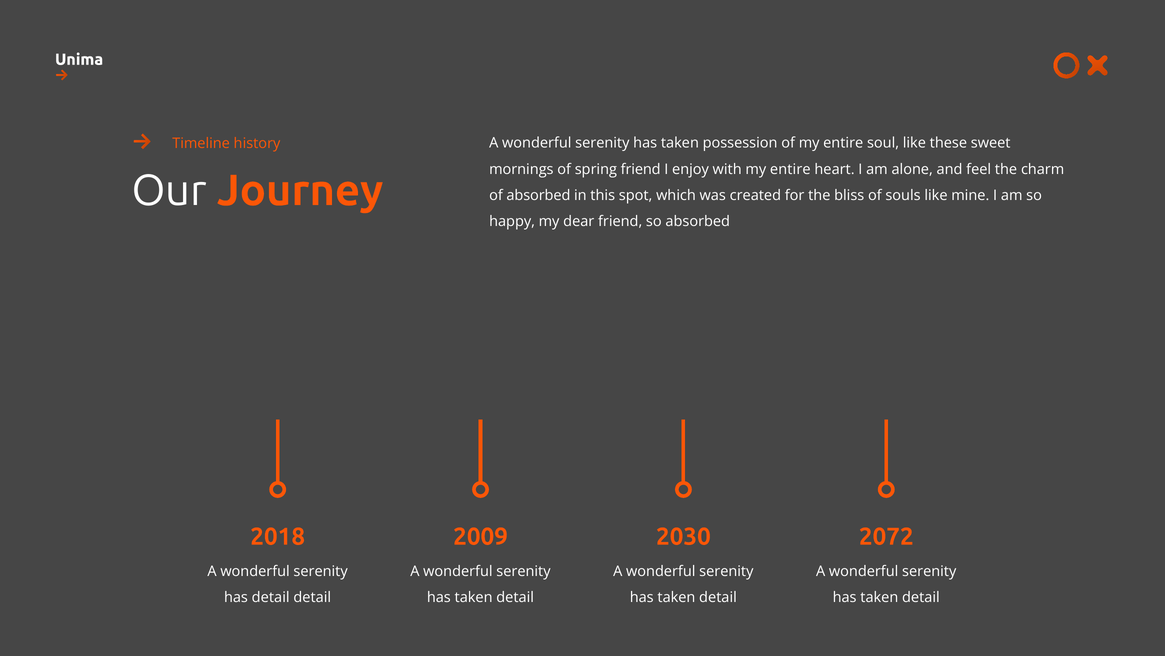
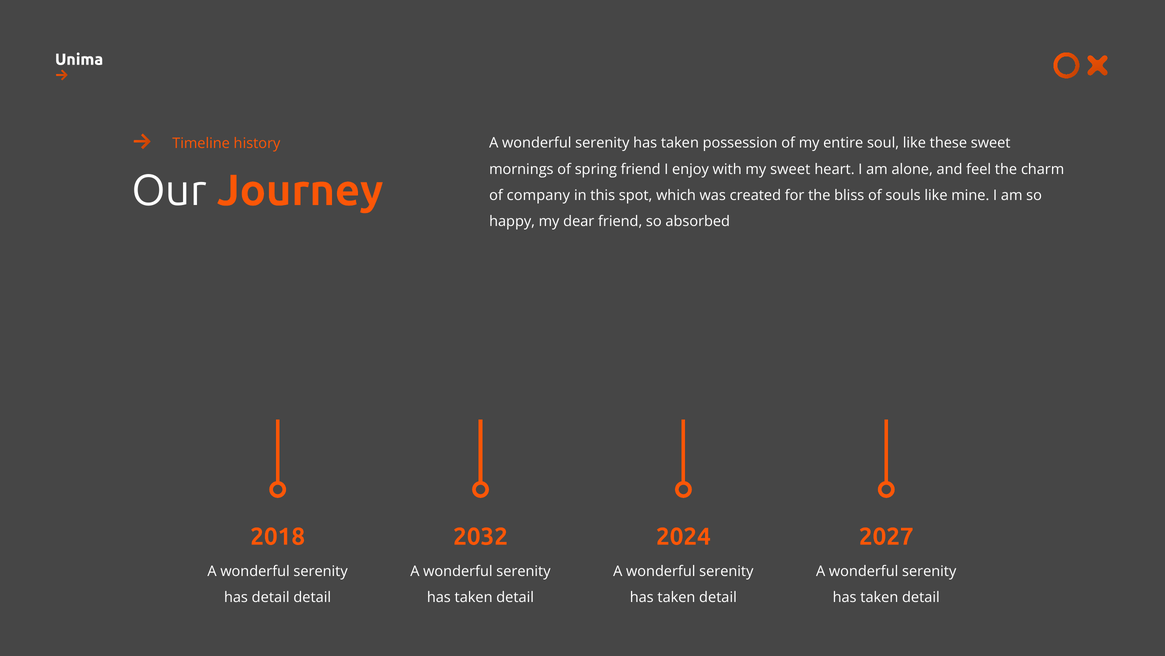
with my entire: entire -> sweet (790, 169)
of absorbed: absorbed -> company (538, 195)
2009: 2009 -> 2032 (481, 536)
2030: 2030 -> 2024 (683, 536)
2072: 2072 -> 2027 (886, 536)
